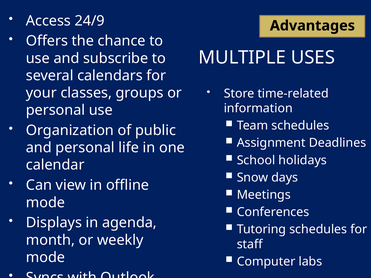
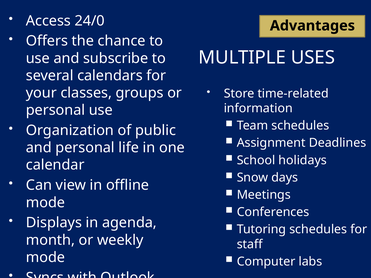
24/9: 24/9 -> 24/0 (90, 21)
